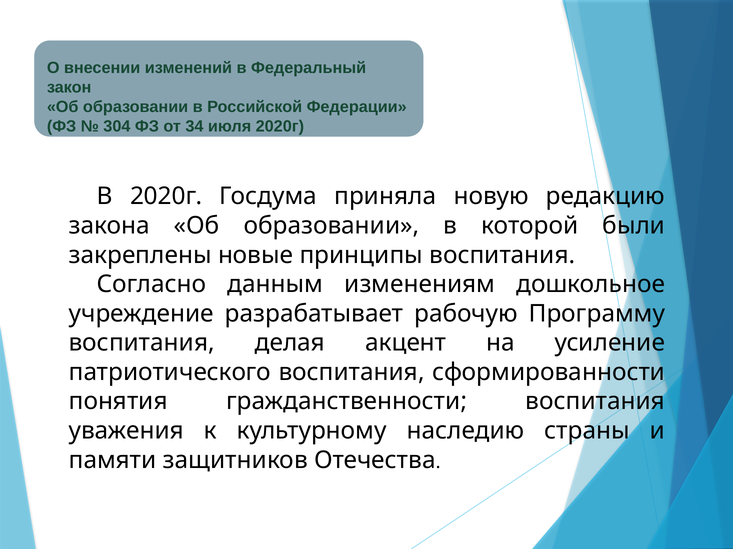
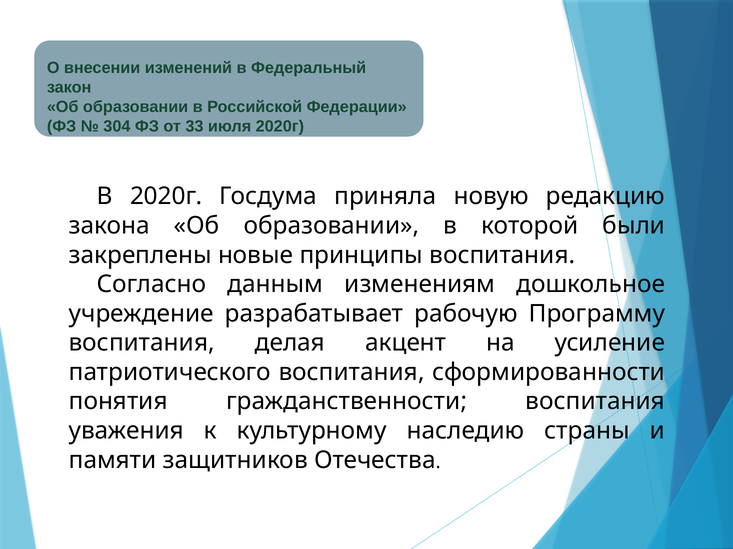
34: 34 -> 33 (194, 126)
